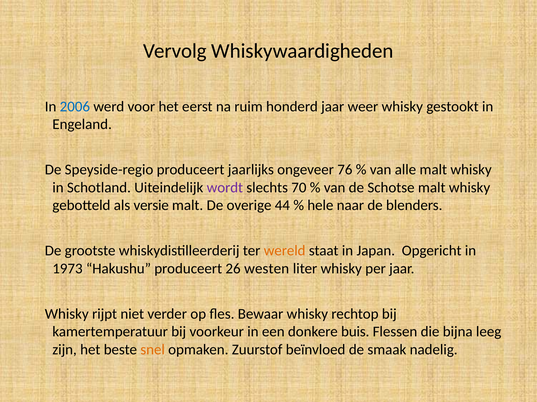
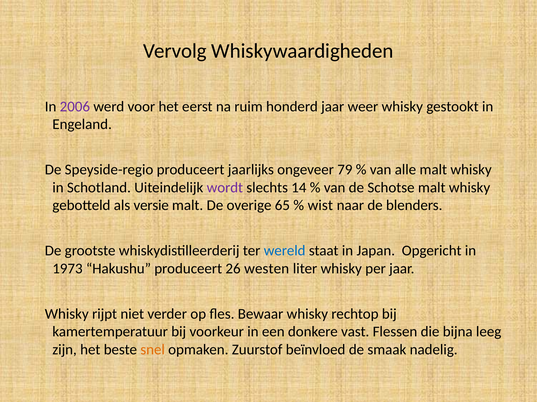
2006 colour: blue -> purple (75, 107)
76: 76 -> 79 (345, 170)
70: 70 -> 14 (299, 188)
44: 44 -> 65 (282, 206)
hele: hele -> wist (320, 206)
wereld colour: orange -> blue (285, 251)
buis: buis -> vast (355, 332)
